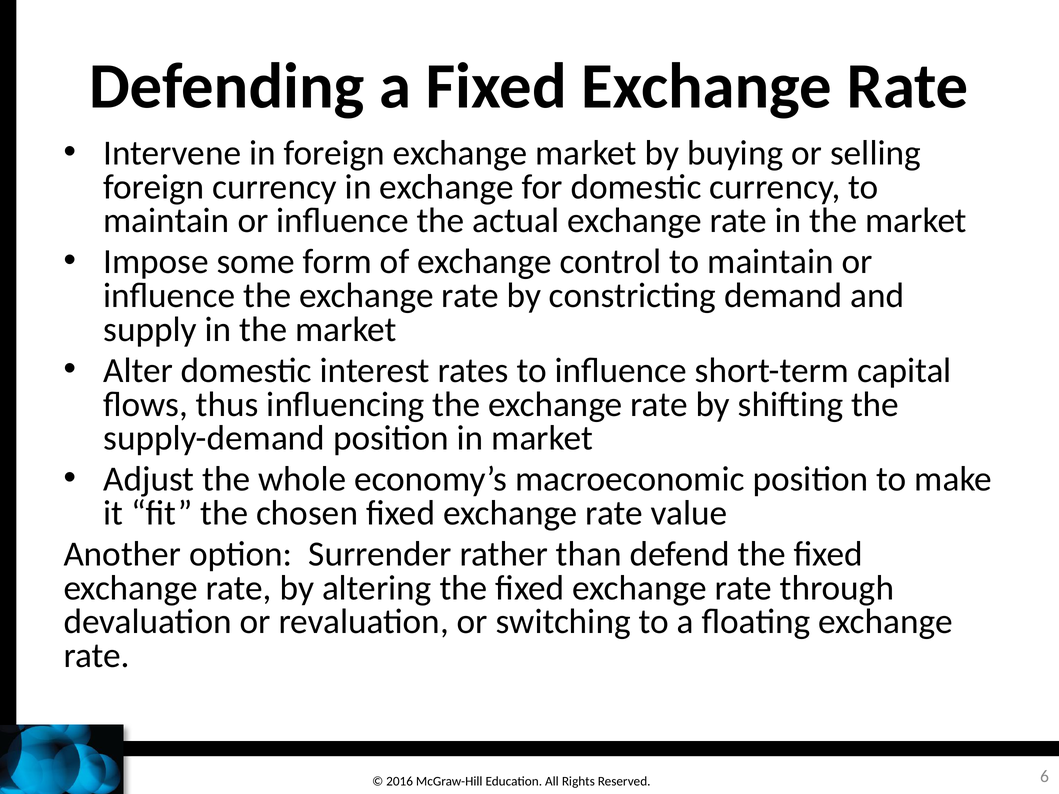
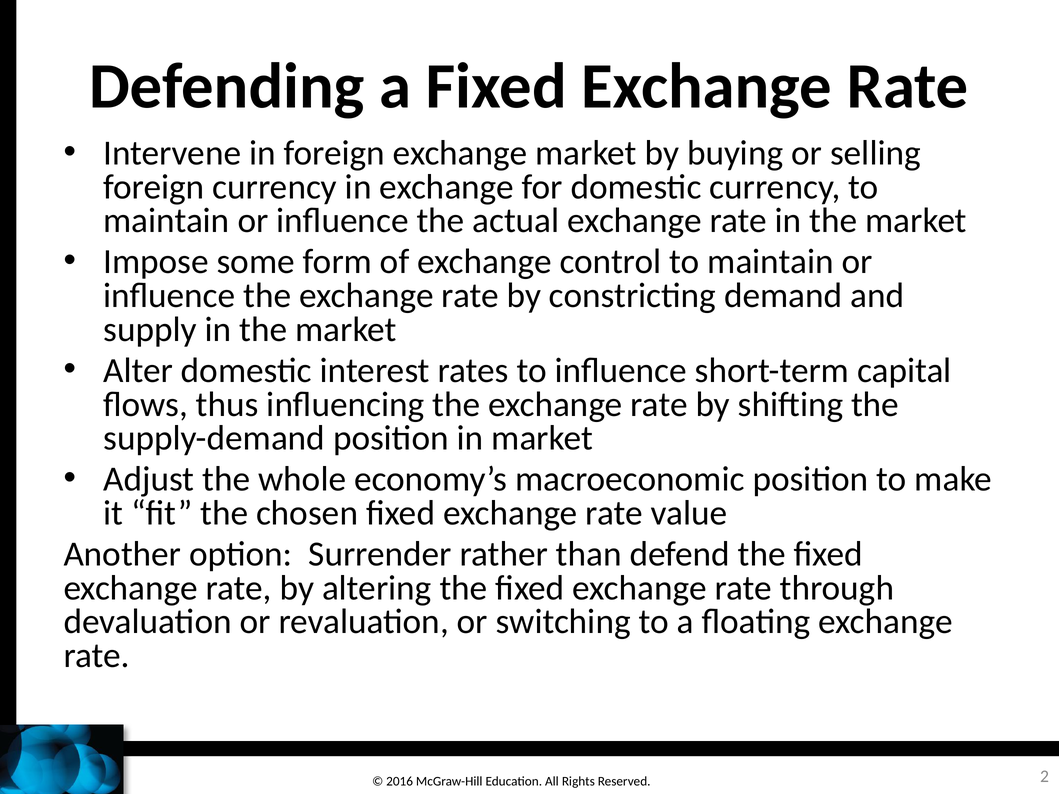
6: 6 -> 2 (1045, 777)
